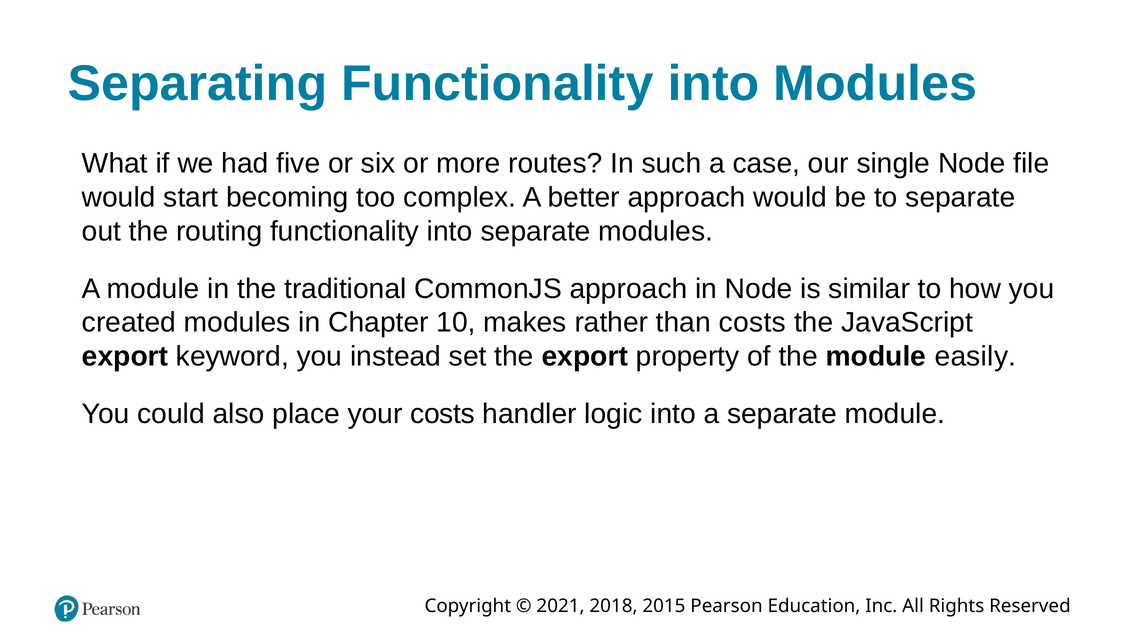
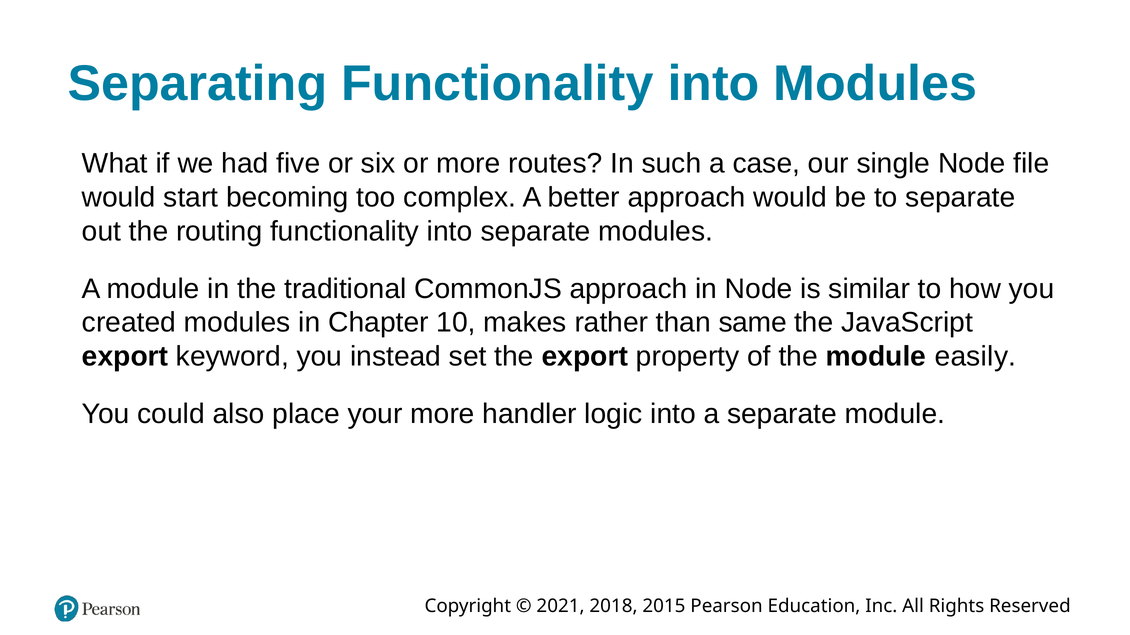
than costs: costs -> same (753, 323)
your costs: costs -> more (442, 414)
